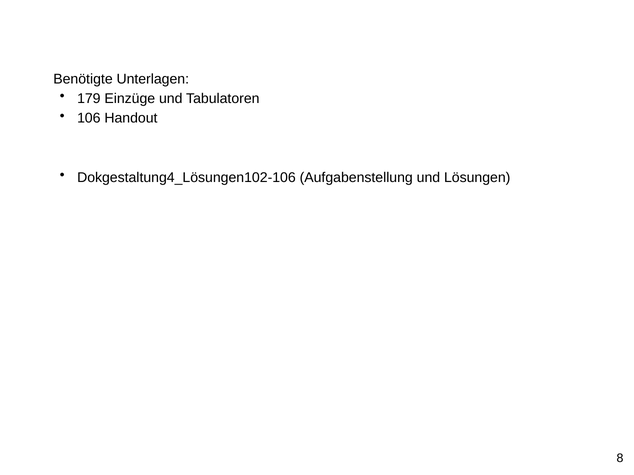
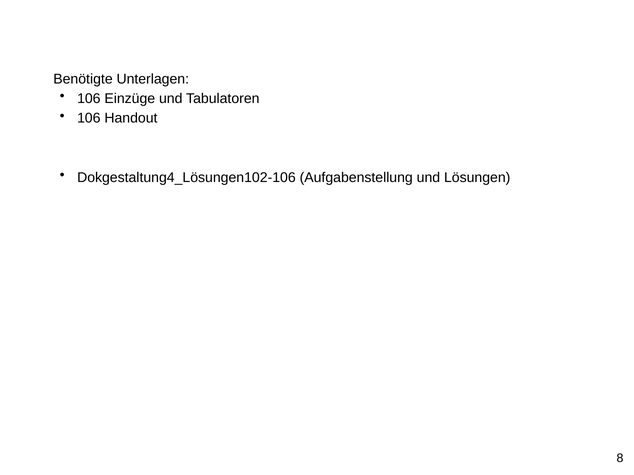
179: 179 -> 106 (89, 99)
